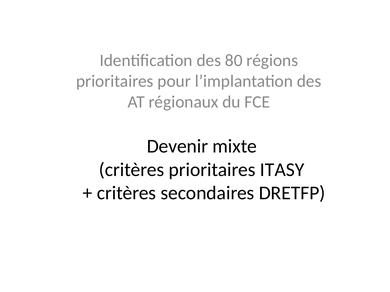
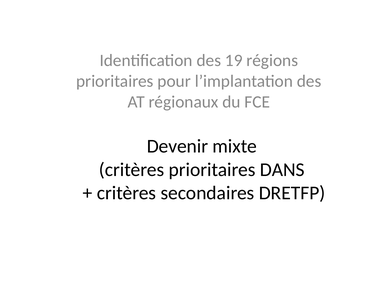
80: 80 -> 19 (234, 60)
ITASY: ITASY -> DANS (282, 170)
